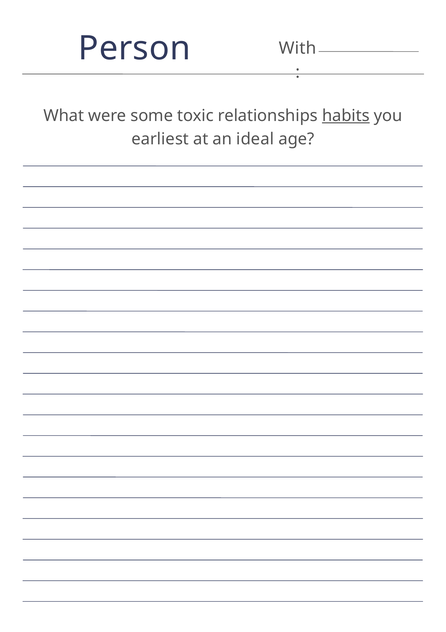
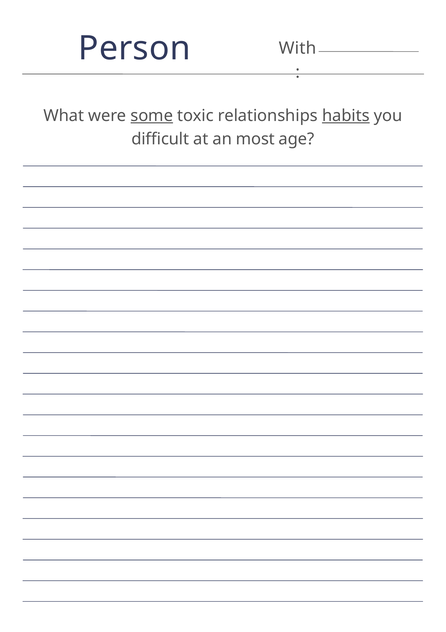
some underline: none -> present (152, 116)
earliest: earliest -> difficult (160, 139)
ideal: ideal -> most (255, 139)
